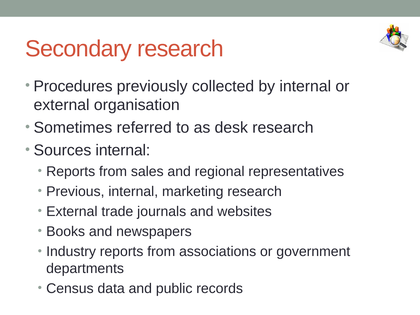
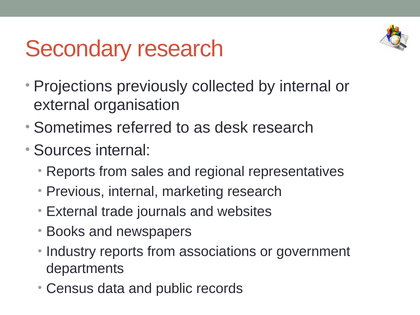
Procedures: Procedures -> Projections (73, 86)
